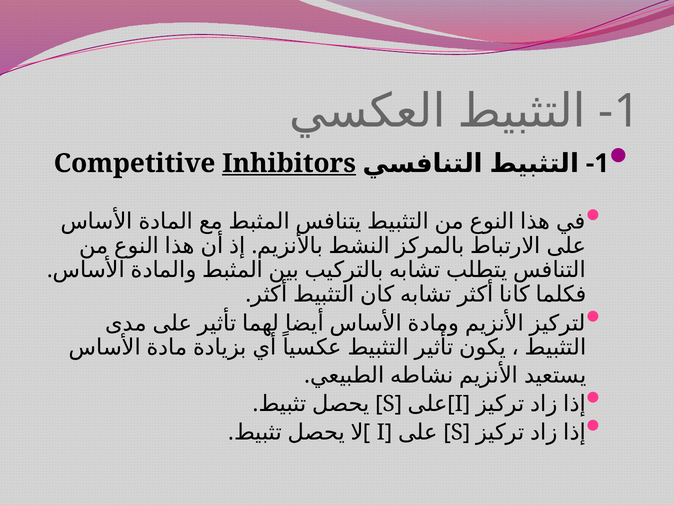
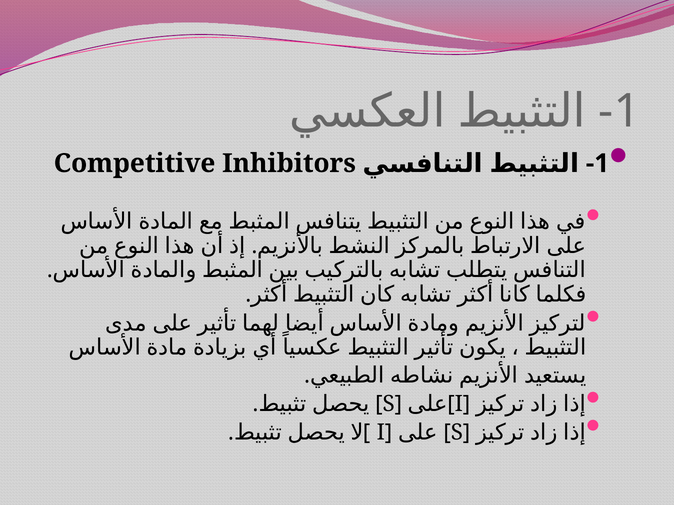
Inhibitors underline: present -> none (289, 164)
